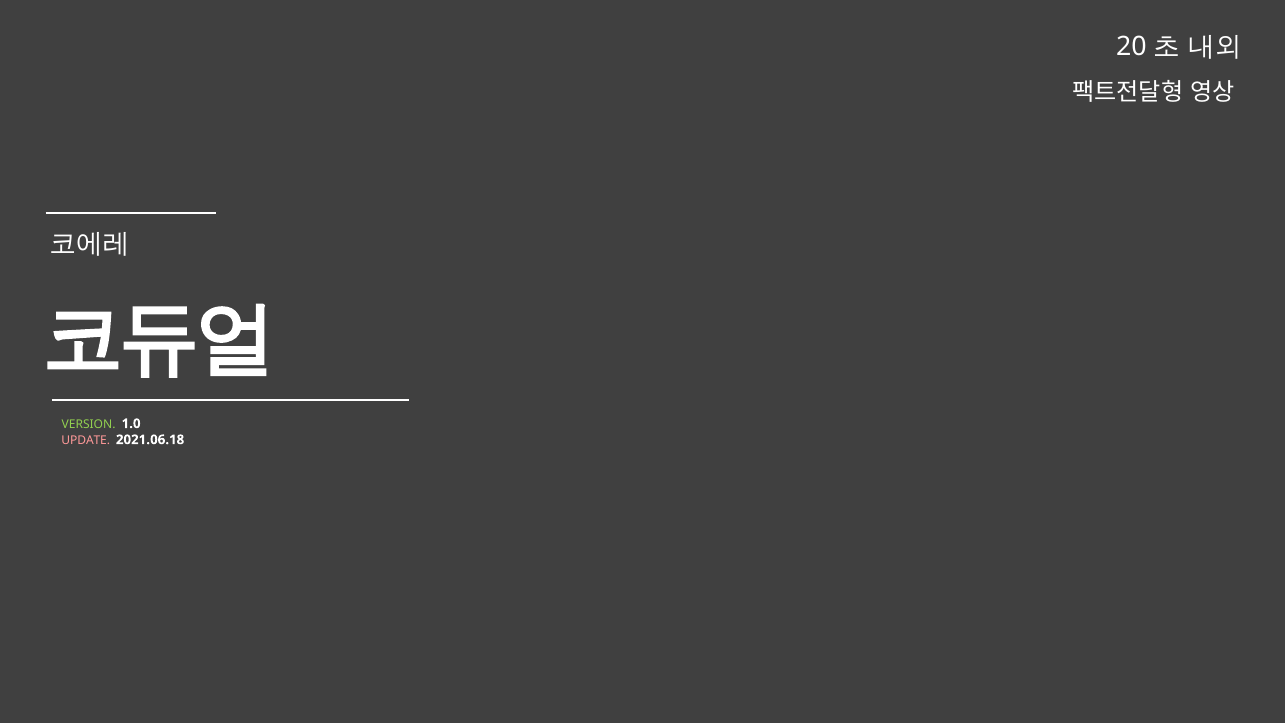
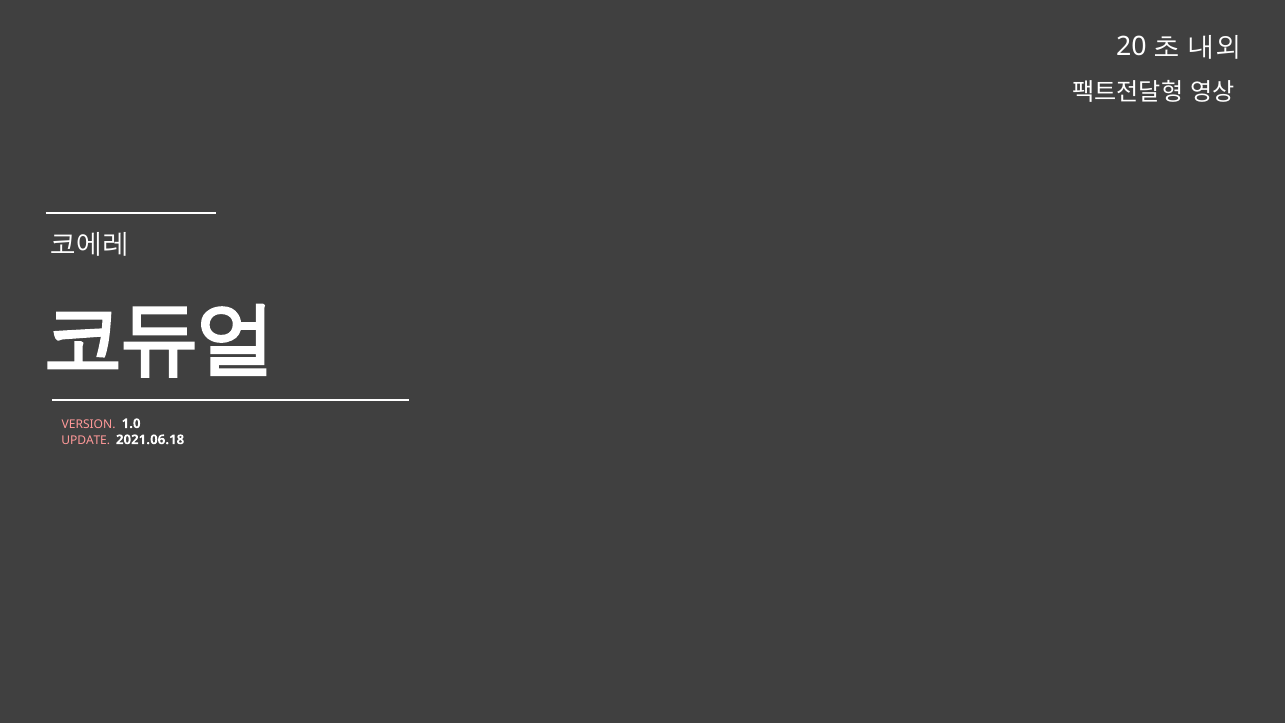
VERSION colour: light green -> pink (89, 424)
